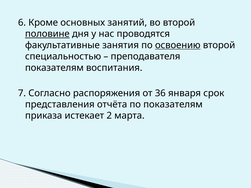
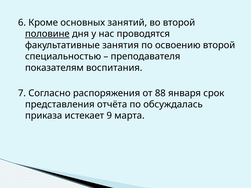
освоению underline: present -> none (178, 45)
36: 36 -> 88 (160, 93)
по показателям: показателям -> обсуждалась (173, 105)
2: 2 -> 9 (109, 116)
